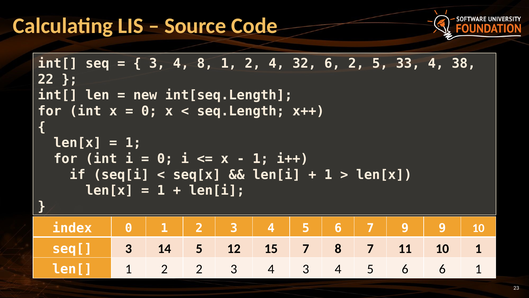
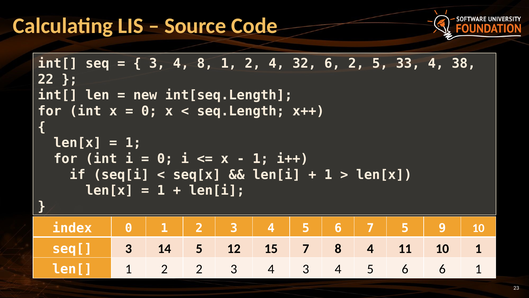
7 9: 9 -> 5 (405, 228)
8 7: 7 -> 4 (370, 248)
